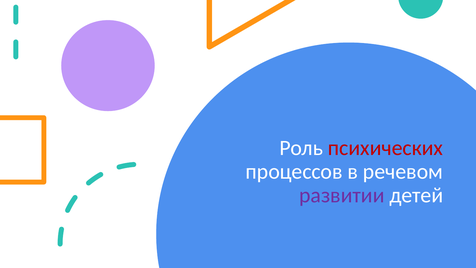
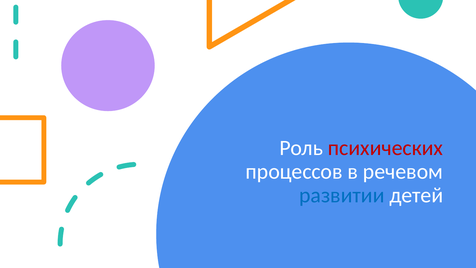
развитии colour: purple -> blue (342, 195)
